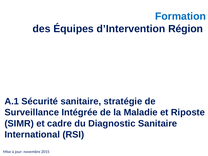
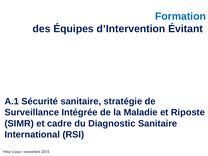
Région: Région -> Évitant (186, 29)
